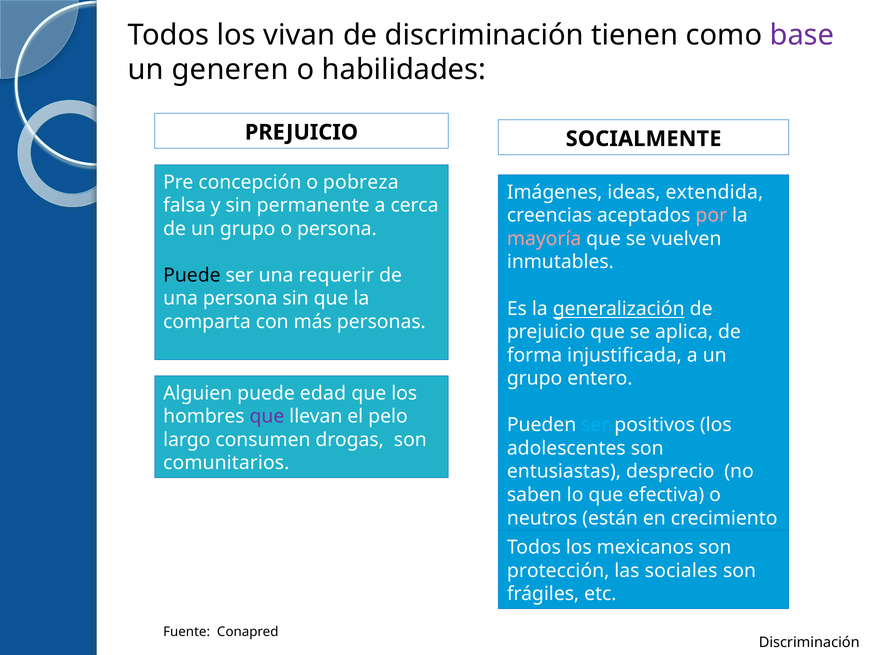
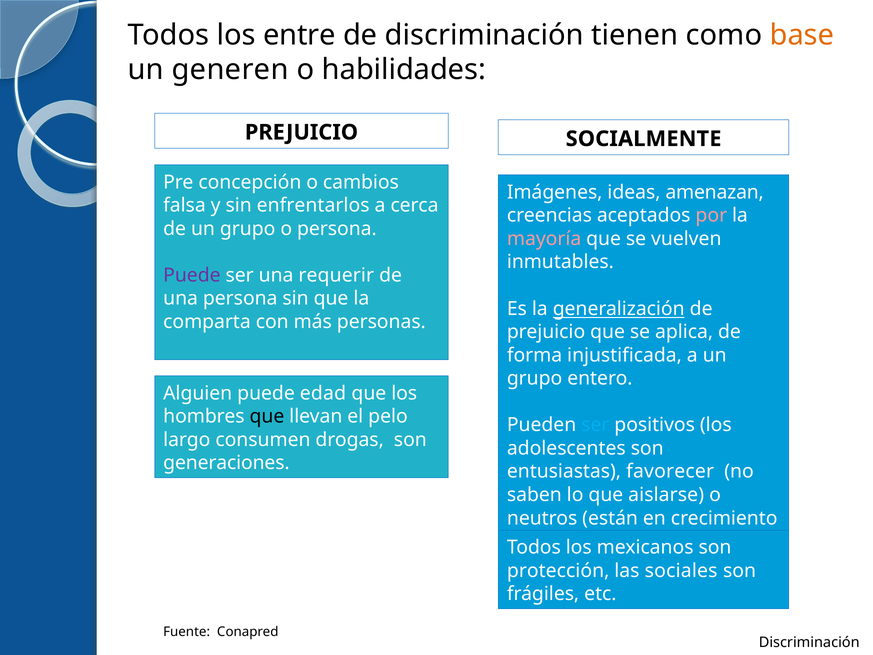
vivan: vivan -> entre (299, 35)
base colour: purple -> orange (802, 35)
pobreza: pobreza -> cambios (361, 182)
extendida: extendida -> amenazan (715, 192)
permanente: permanente -> enfrentarlos (313, 205)
Puede colour: black -> purple (192, 275)
que colour: purple -> black (267, 416)
comunitarios: comunitarios -> generaciones (226, 463)
desprecio: desprecio -> favorecer (670, 471)
efectiva: efectiva -> aislarse (666, 495)
